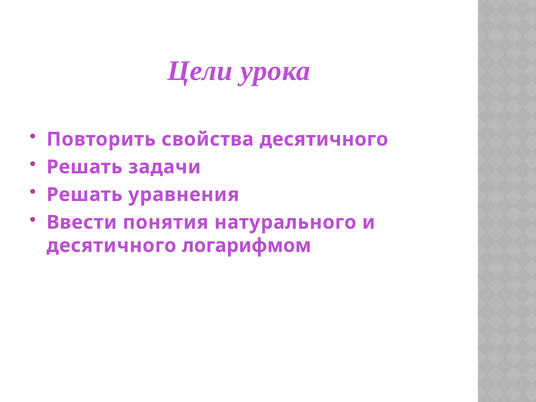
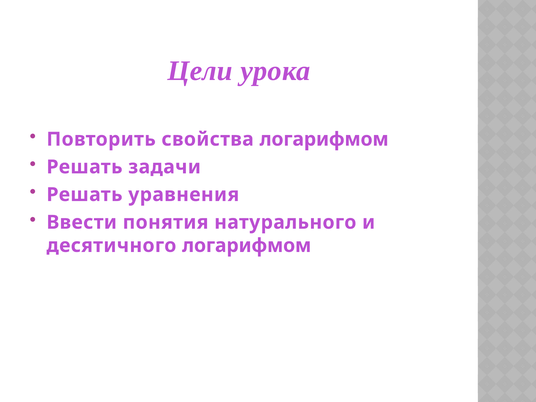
свойства десятичного: десятичного -> логарифмом (324, 139)
